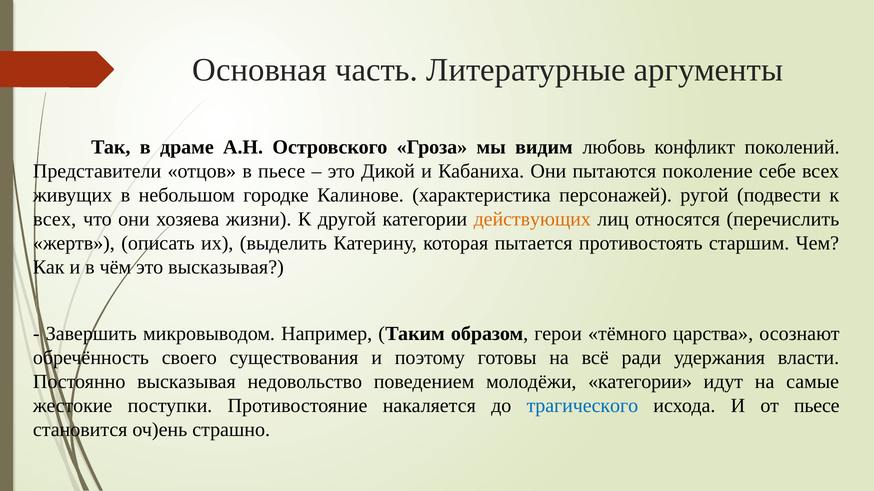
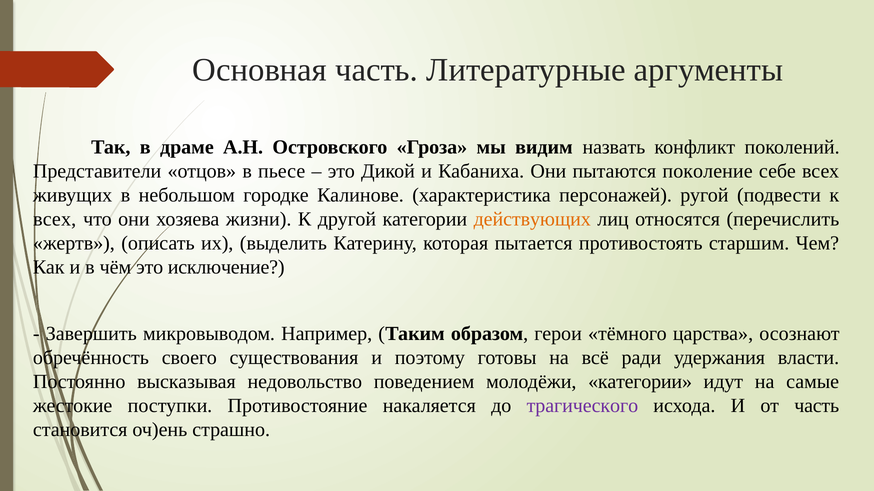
любовь: любовь -> назвать (614, 148)
это высказывая: высказывая -> исключение (226, 268)
трагического colour: blue -> purple (582, 406)
от пьесе: пьесе -> часть (817, 406)
